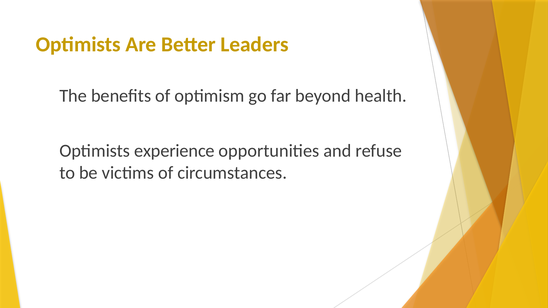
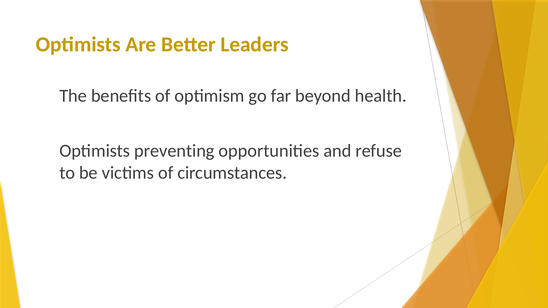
experience: experience -> preventing (174, 151)
